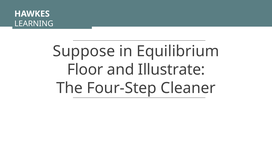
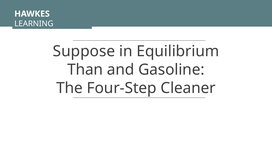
Floor: Floor -> Than (85, 70)
Illustrate: Illustrate -> Gasoline (171, 70)
